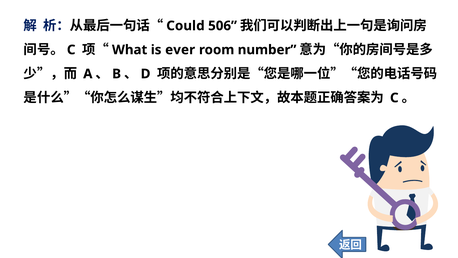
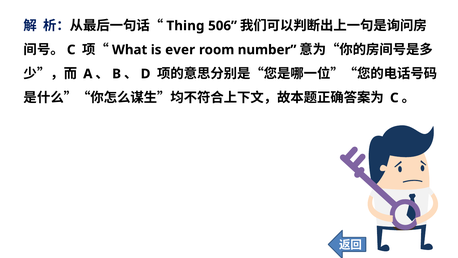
Could: Could -> Thing (185, 26)
